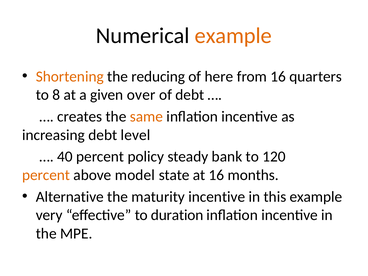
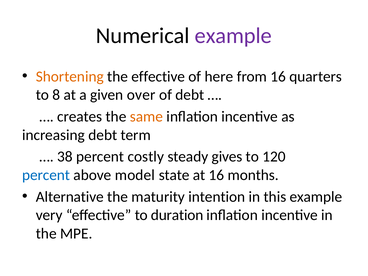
example colour: orange -> purple (233, 36)
the reducing: reducing -> effective (158, 77)
level: level -> term (136, 135)
40: 40 -> 38 (65, 157)
policy: policy -> costly (146, 157)
bank: bank -> gives (227, 157)
percent colour: orange -> blue (46, 175)
maturity incentive: incentive -> intention (217, 197)
